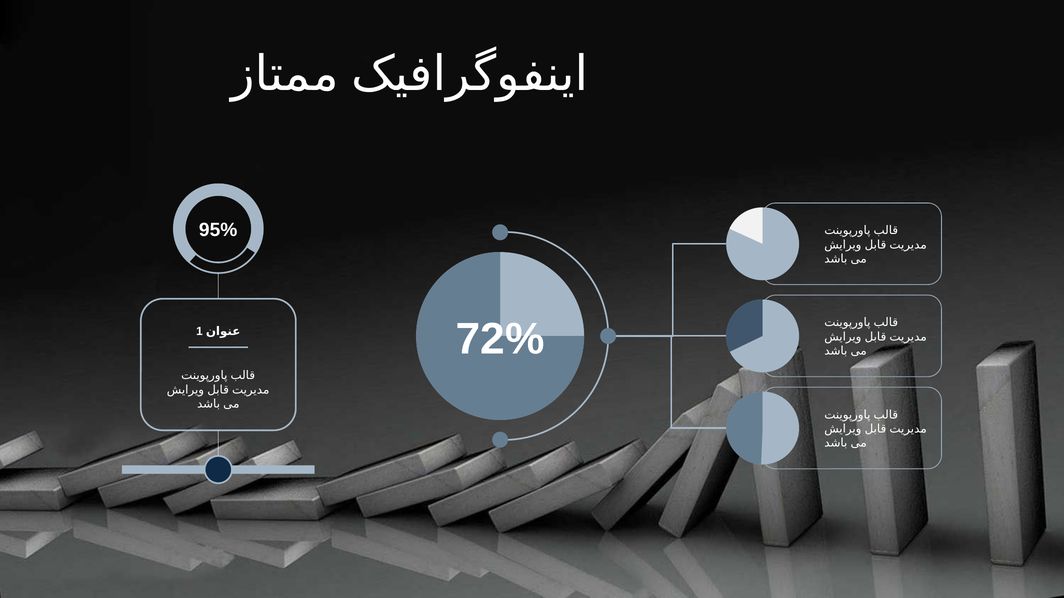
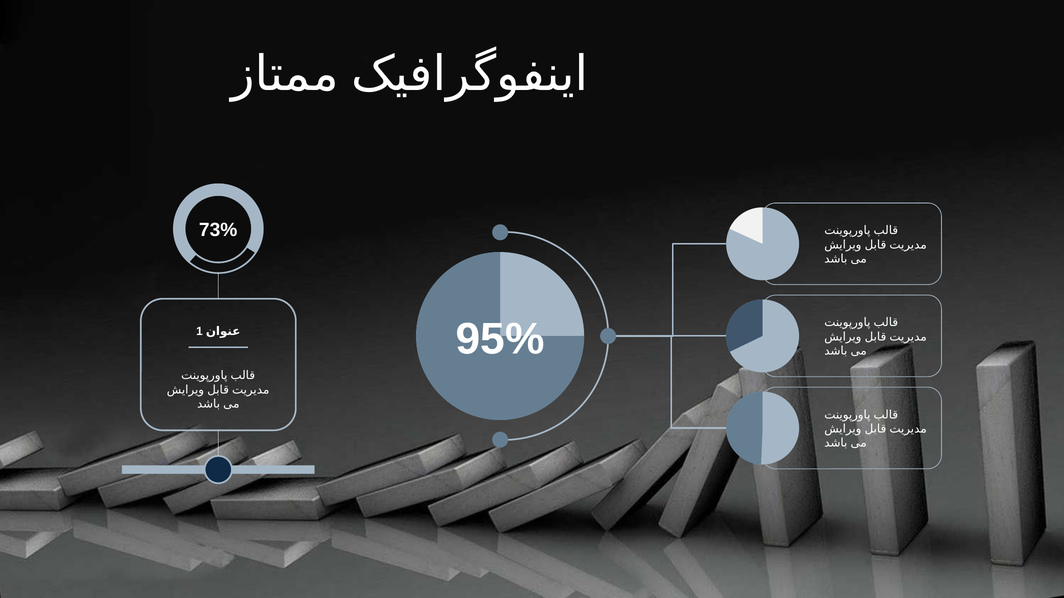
95%: 95% -> 73% (218, 230)
72%: 72% -> 95% (500, 339)
